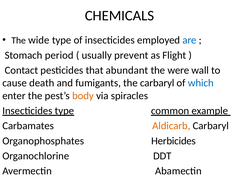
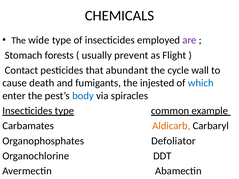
are colour: blue -> purple (189, 40)
period: period -> forests (59, 55)
were: were -> cycle (178, 70)
the carbaryl: carbaryl -> injested (157, 83)
body colour: orange -> blue (83, 96)
Herbicides: Herbicides -> Defoliator (173, 141)
